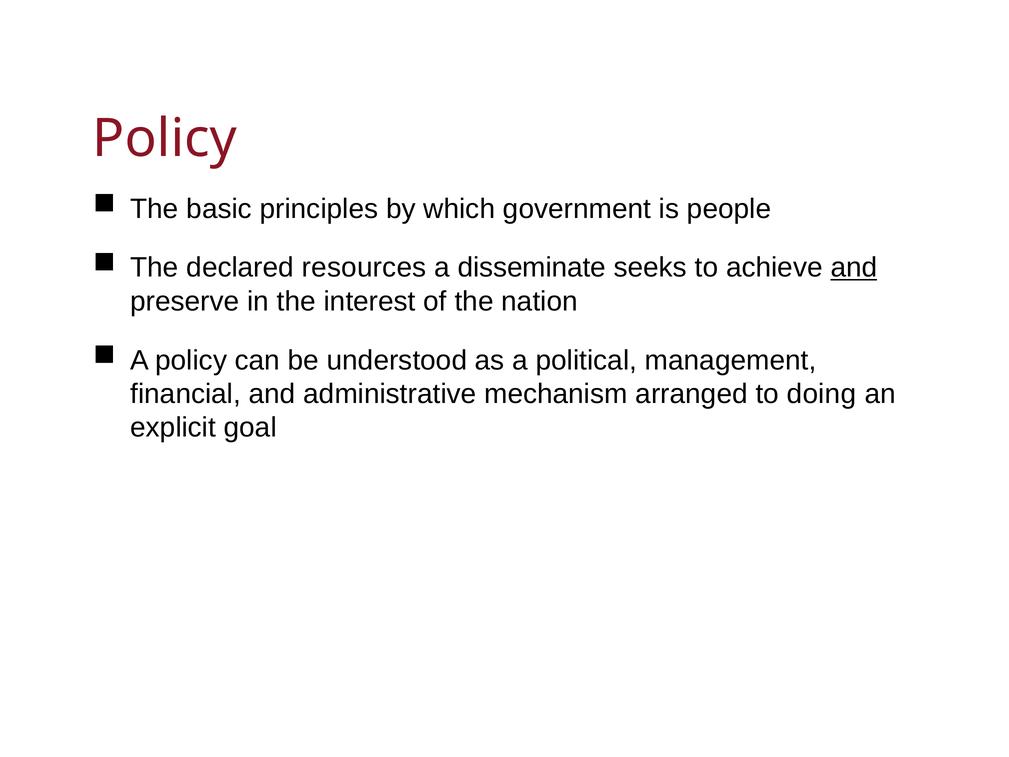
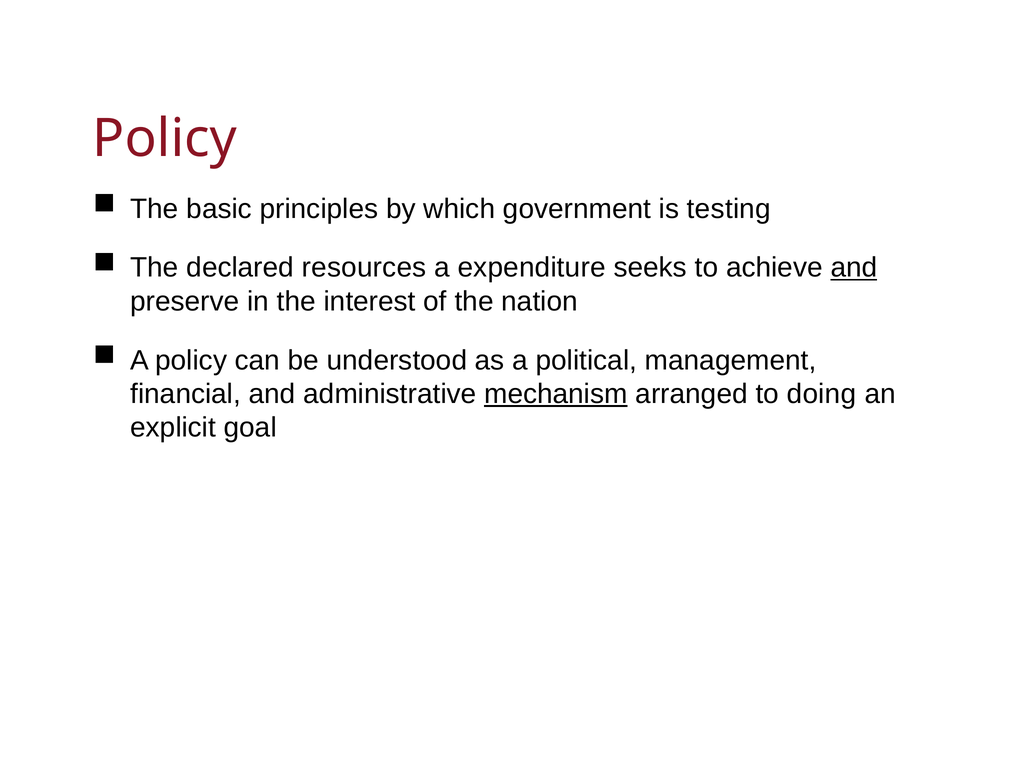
people: people -> testing (729, 209)
disseminate: disseminate -> expenditure (532, 268)
mechanism underline: none -> present (556, 394)
